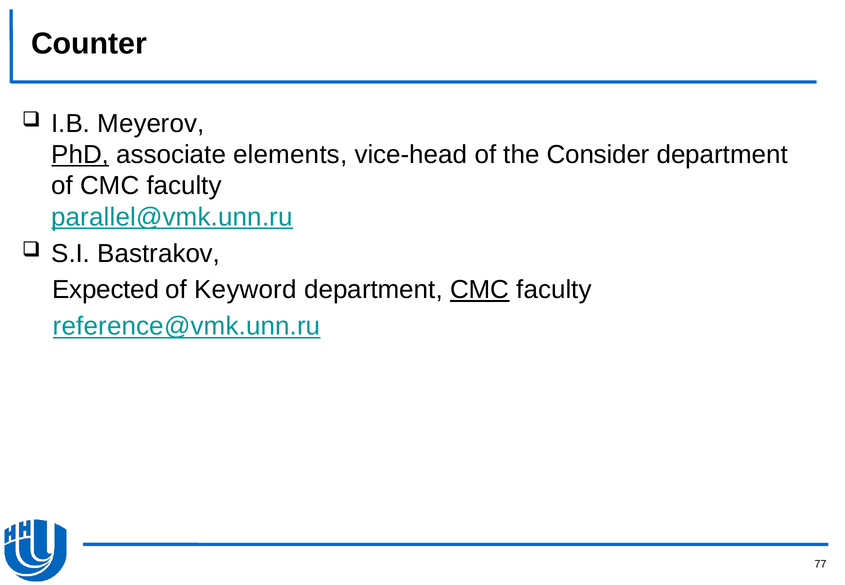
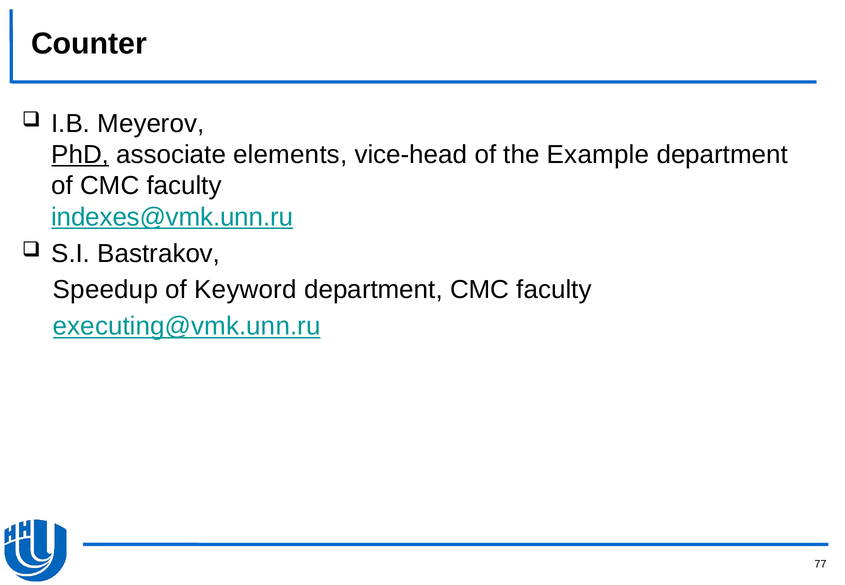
Consider: Consider -> Example (598, 155)
parallel@vmk.unn.ru: parallel@vmk.unn.ru -> indexes@vmk.unn.ru (172, 217)
Expected: Expected -> Speedup (105, 290)
CMC underline: present -> none (480, 290)
reference@vmk.unn.ru: reference@vmk.unn.ru -> executing@vmk.unn.ru (187, 326)
